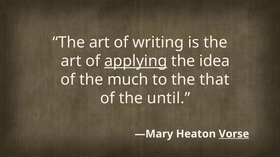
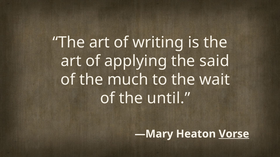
applying underline: present -> none (136, 61)
idea: idea -> said (214, 61)
that: that -> wait (215, 80)
